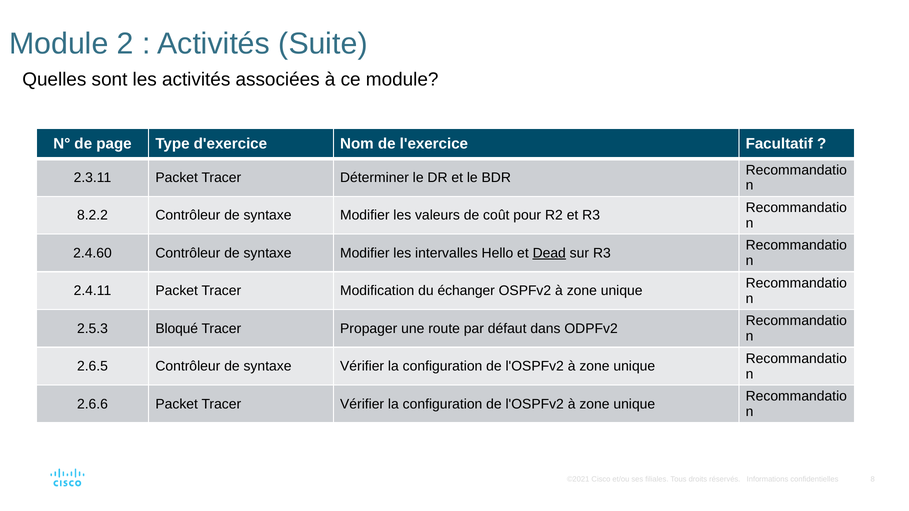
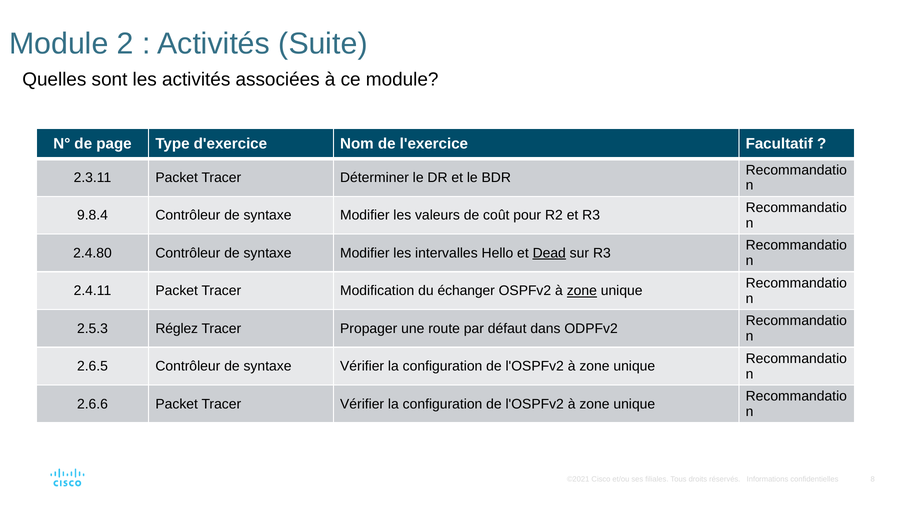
8.2.2: 8.2.2 -> 9.8.4 (92, 216)
2.4.60: 2.4.60 -> 2.4.80 (92, 253)
zone underline: none -> present (582, 291)
Bloqué: Bloqué -> Réglez (177, 329)
